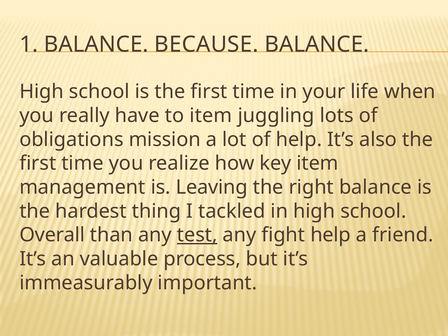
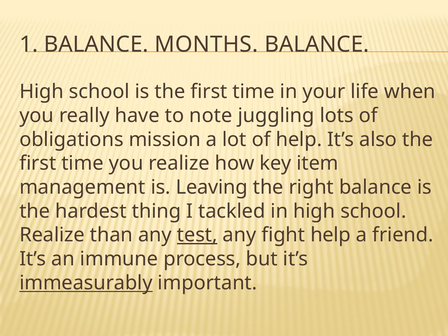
BECAUSE: BECAUSE -> MONTHS (206, 44)
to item: item -> note (211, 116)
Overall: Overall -> Realize (52, 235)
valuable: valuable -> immune (119, 259)
immeasurably underline: none -> present (86, 283)
